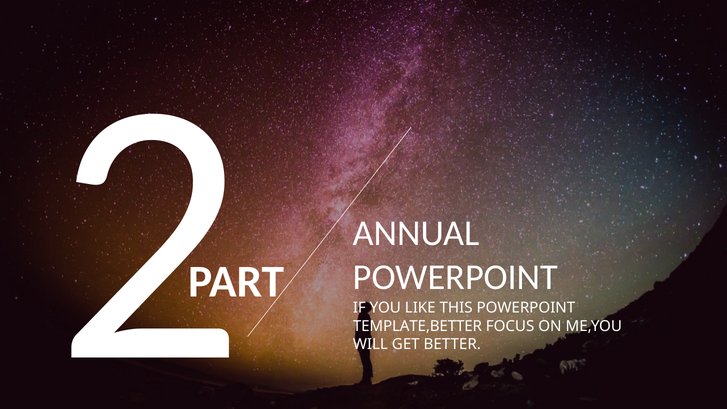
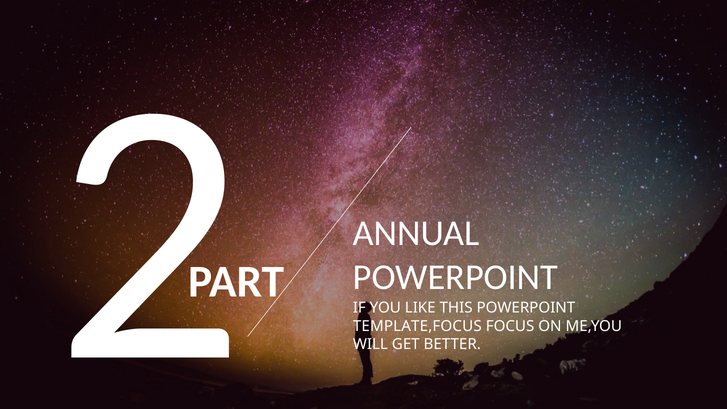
TEMPLATE,BETTER: TEMPLATE,BETTER -> TEMPLATE,FOCUS (417, 326)
